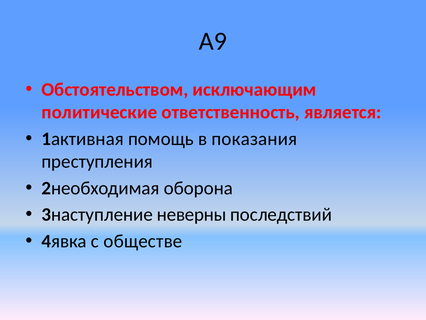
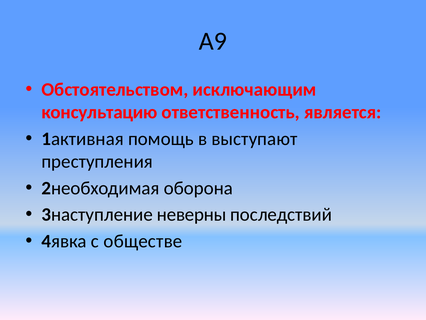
политические: политические -> консультацию (100, 112)
показания: показания -> выступают (254, 139)
